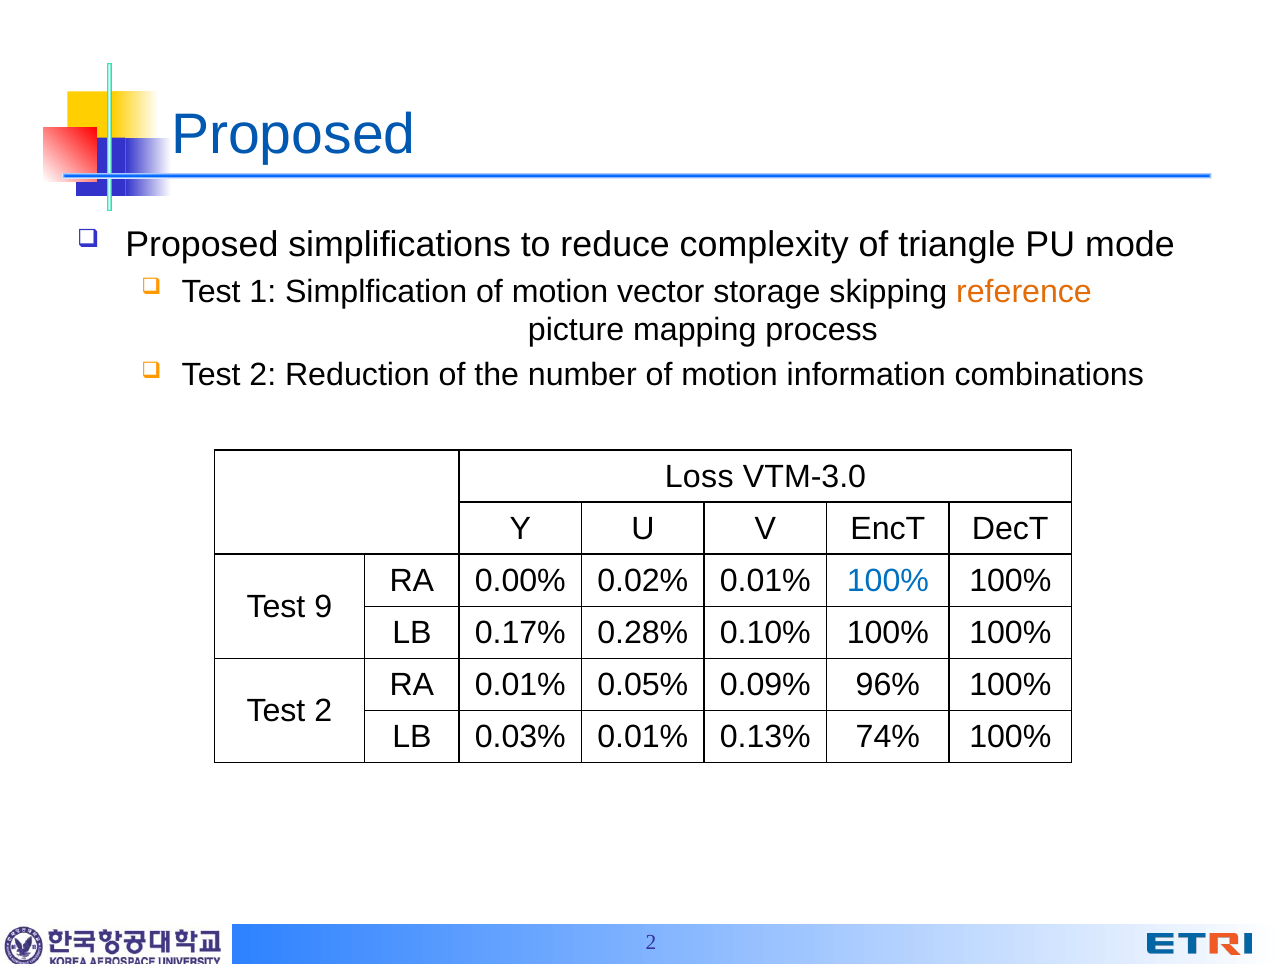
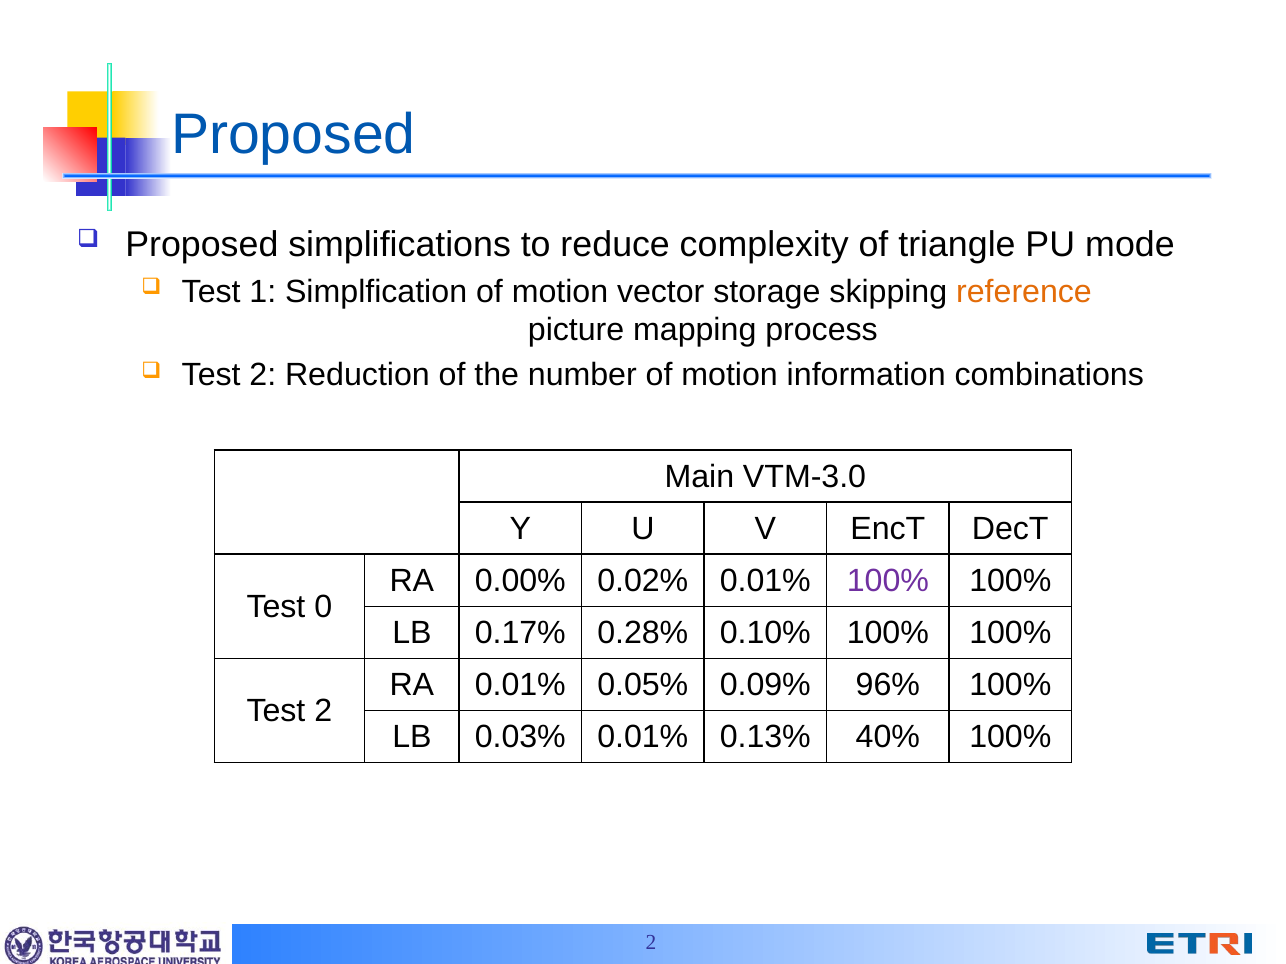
Loss: Loss -> Main (699, 477)
100% colour: blue -> purple (888, 581)
9: 9 -> 0 (323, 607)
74%: 74% -> 40% (888, 737)
